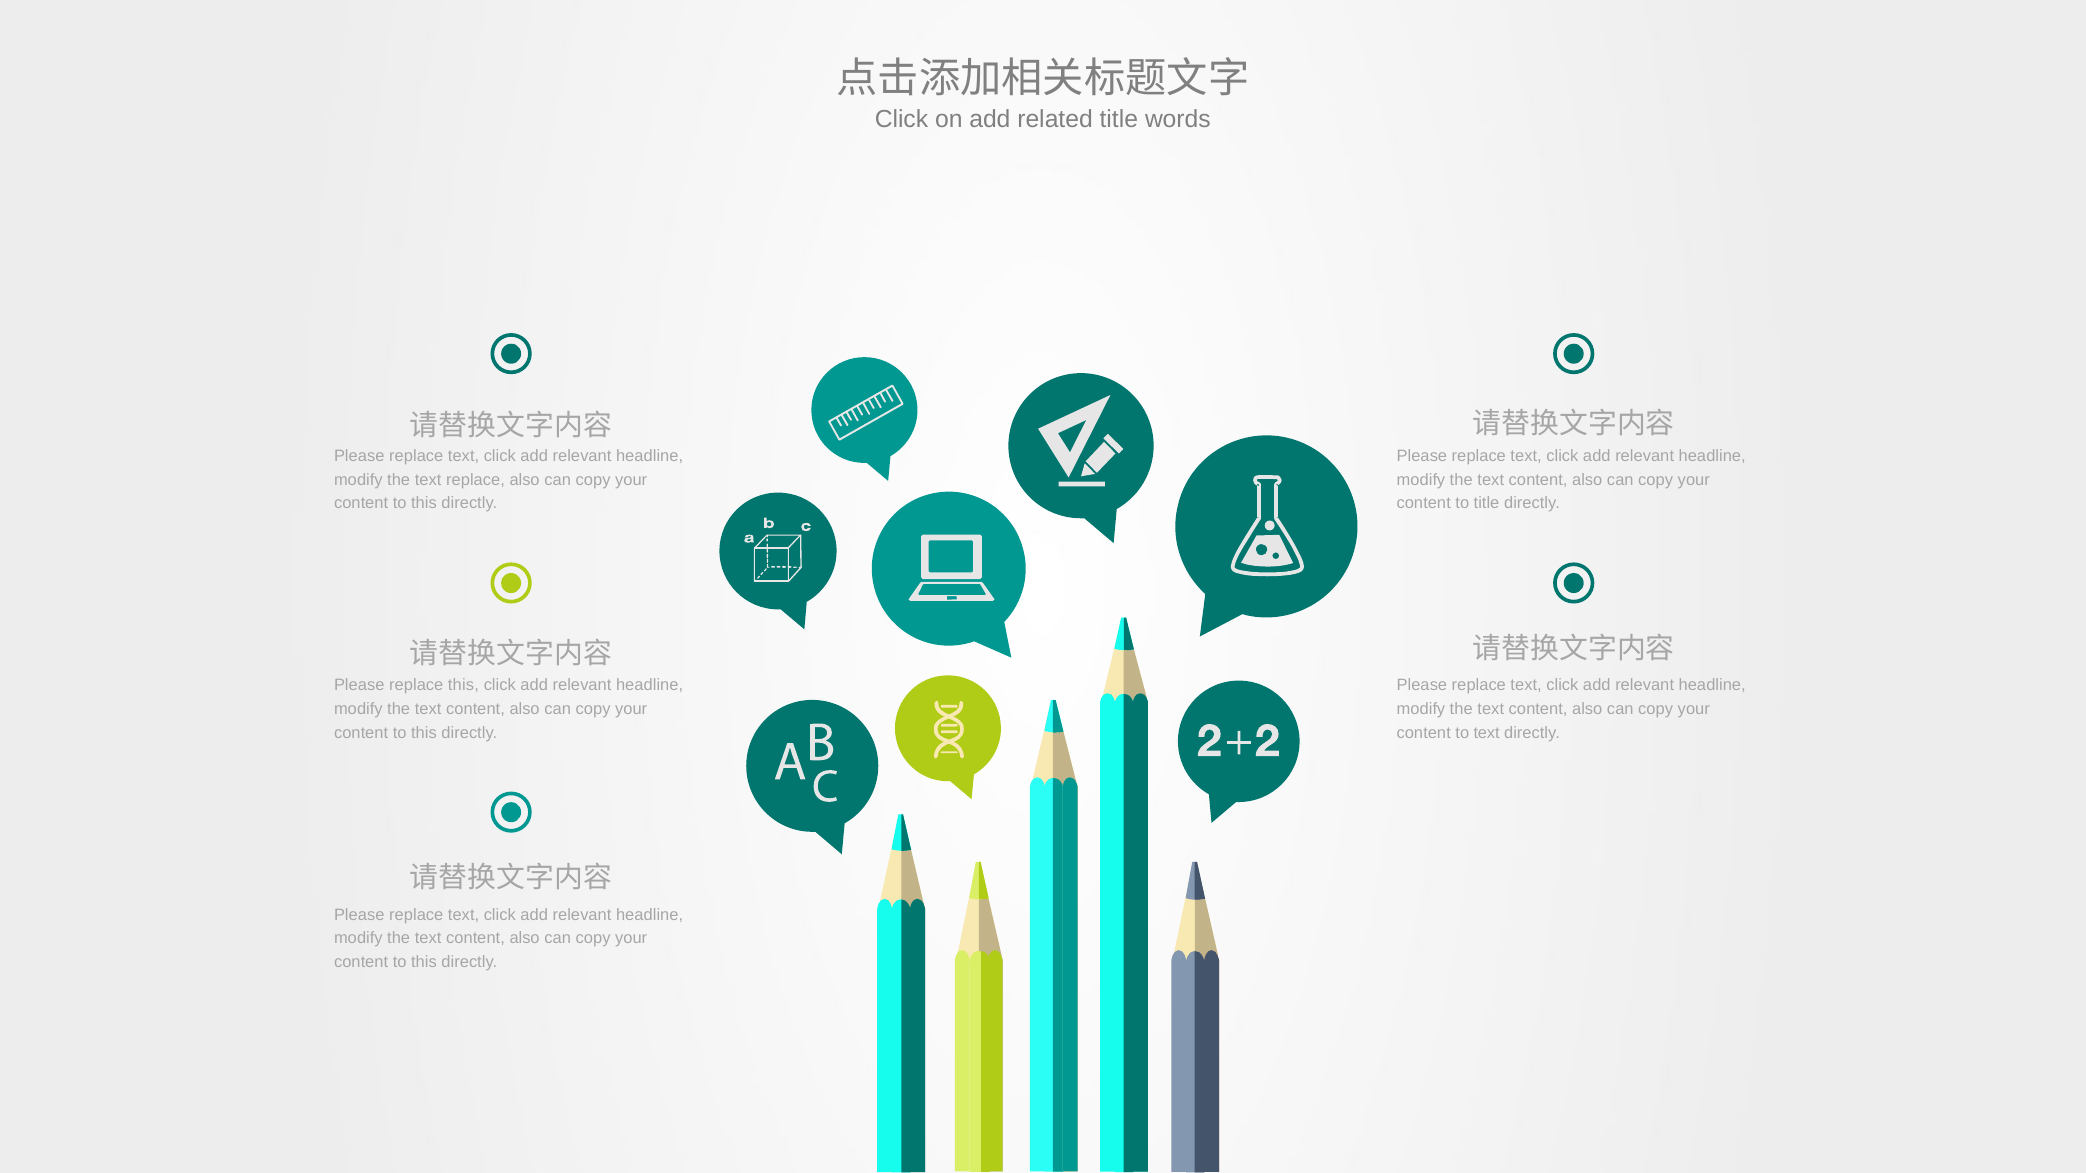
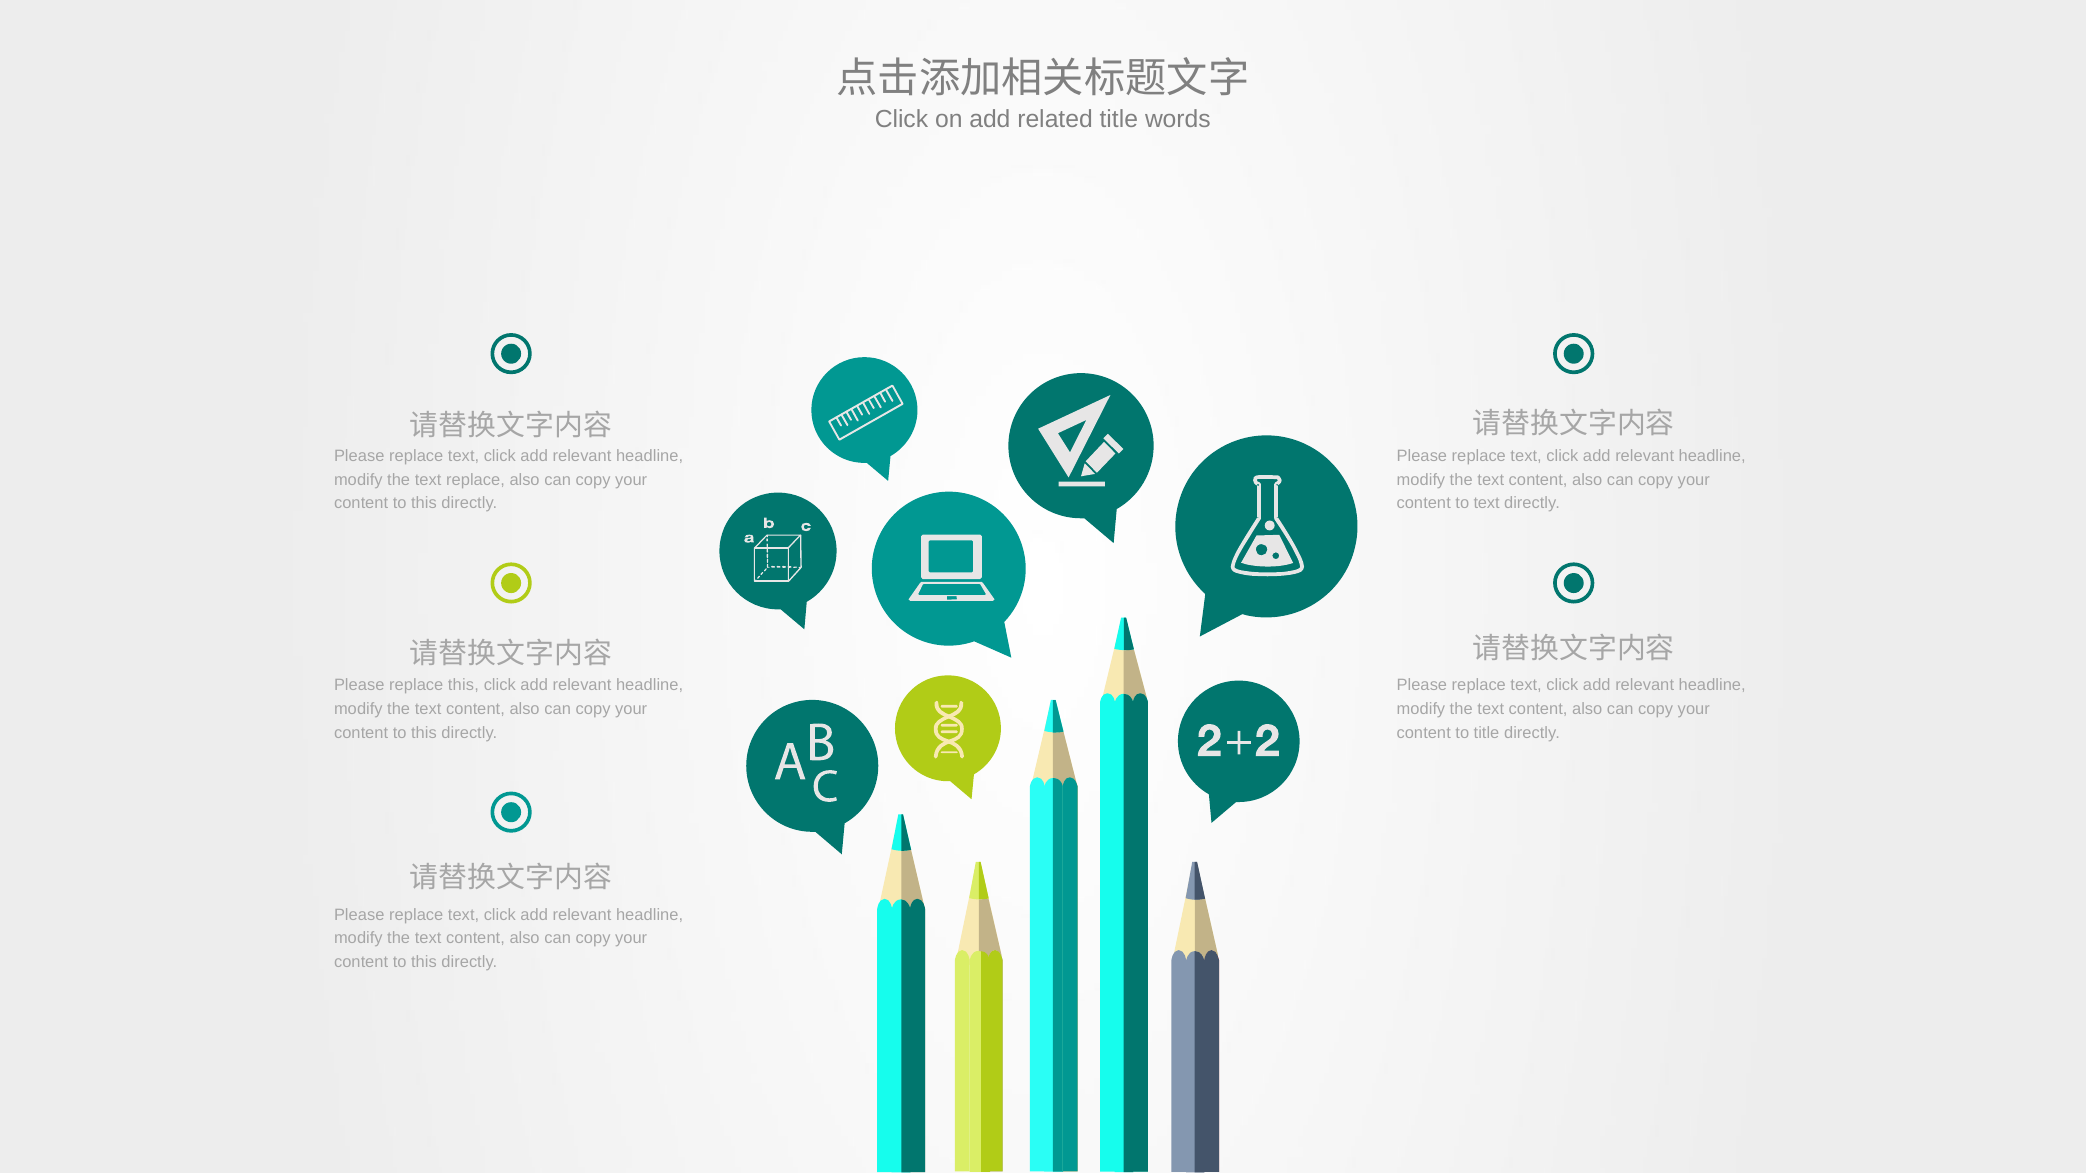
to title: title -> text (1487, 504)
to text: text -> title (1487, 733)
